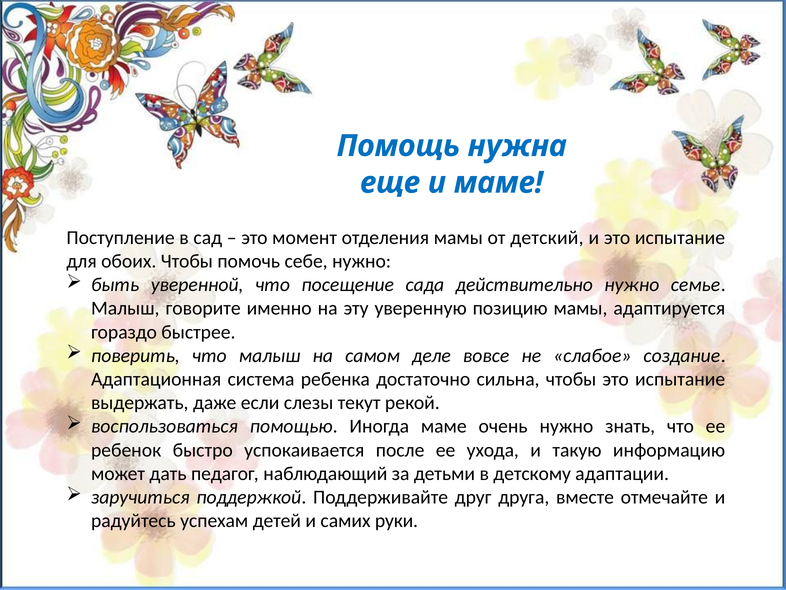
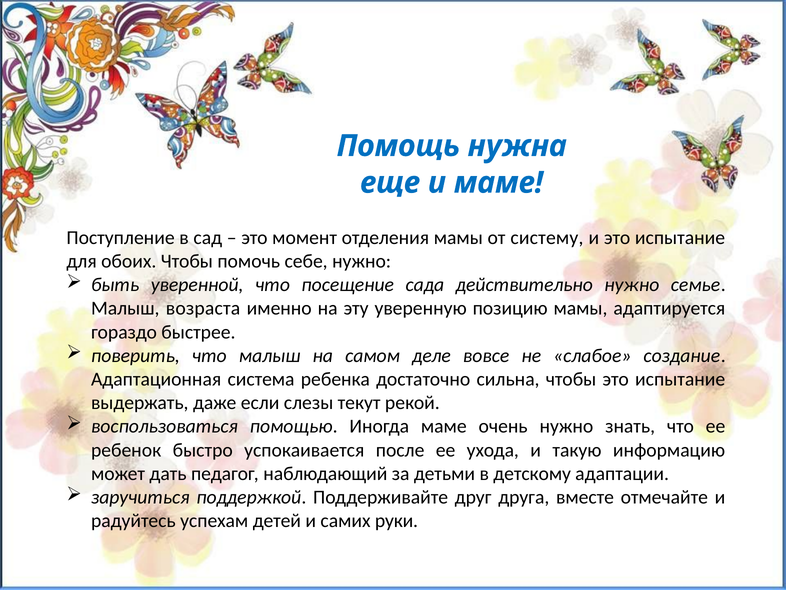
детский: детский -> систему (547, 237)
говорите: говорите -> возраста (203, 308)
